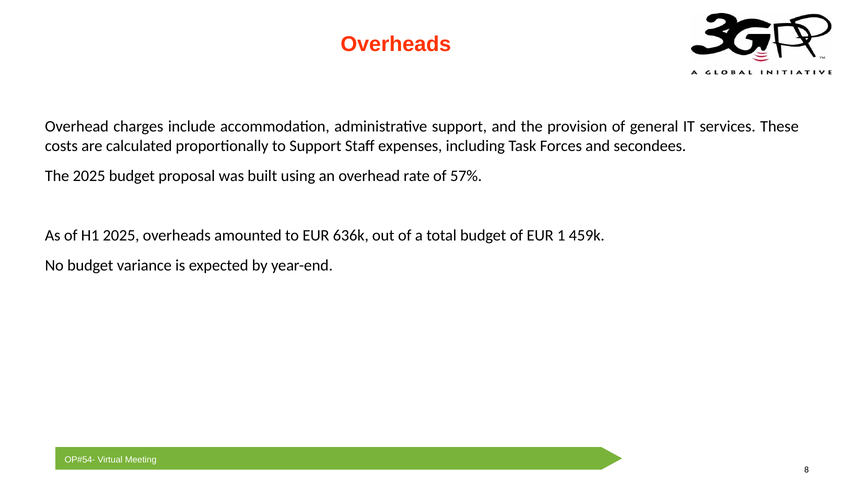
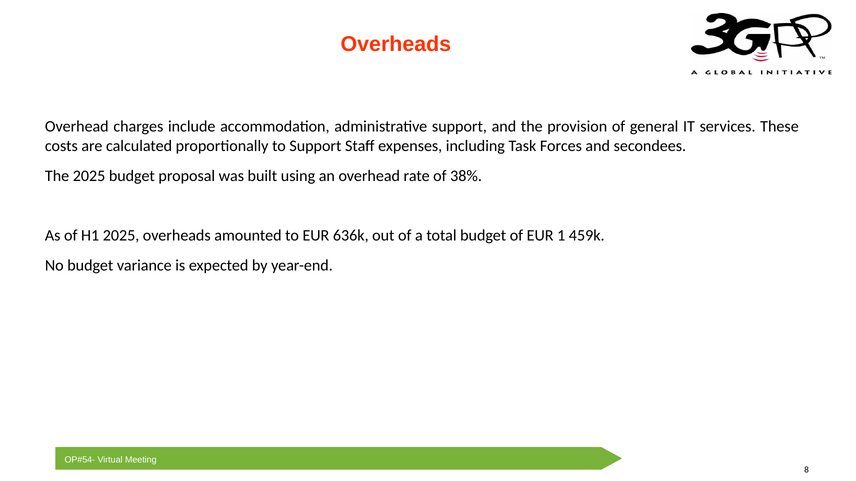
57%: 57% -> 38% (466, 176)
